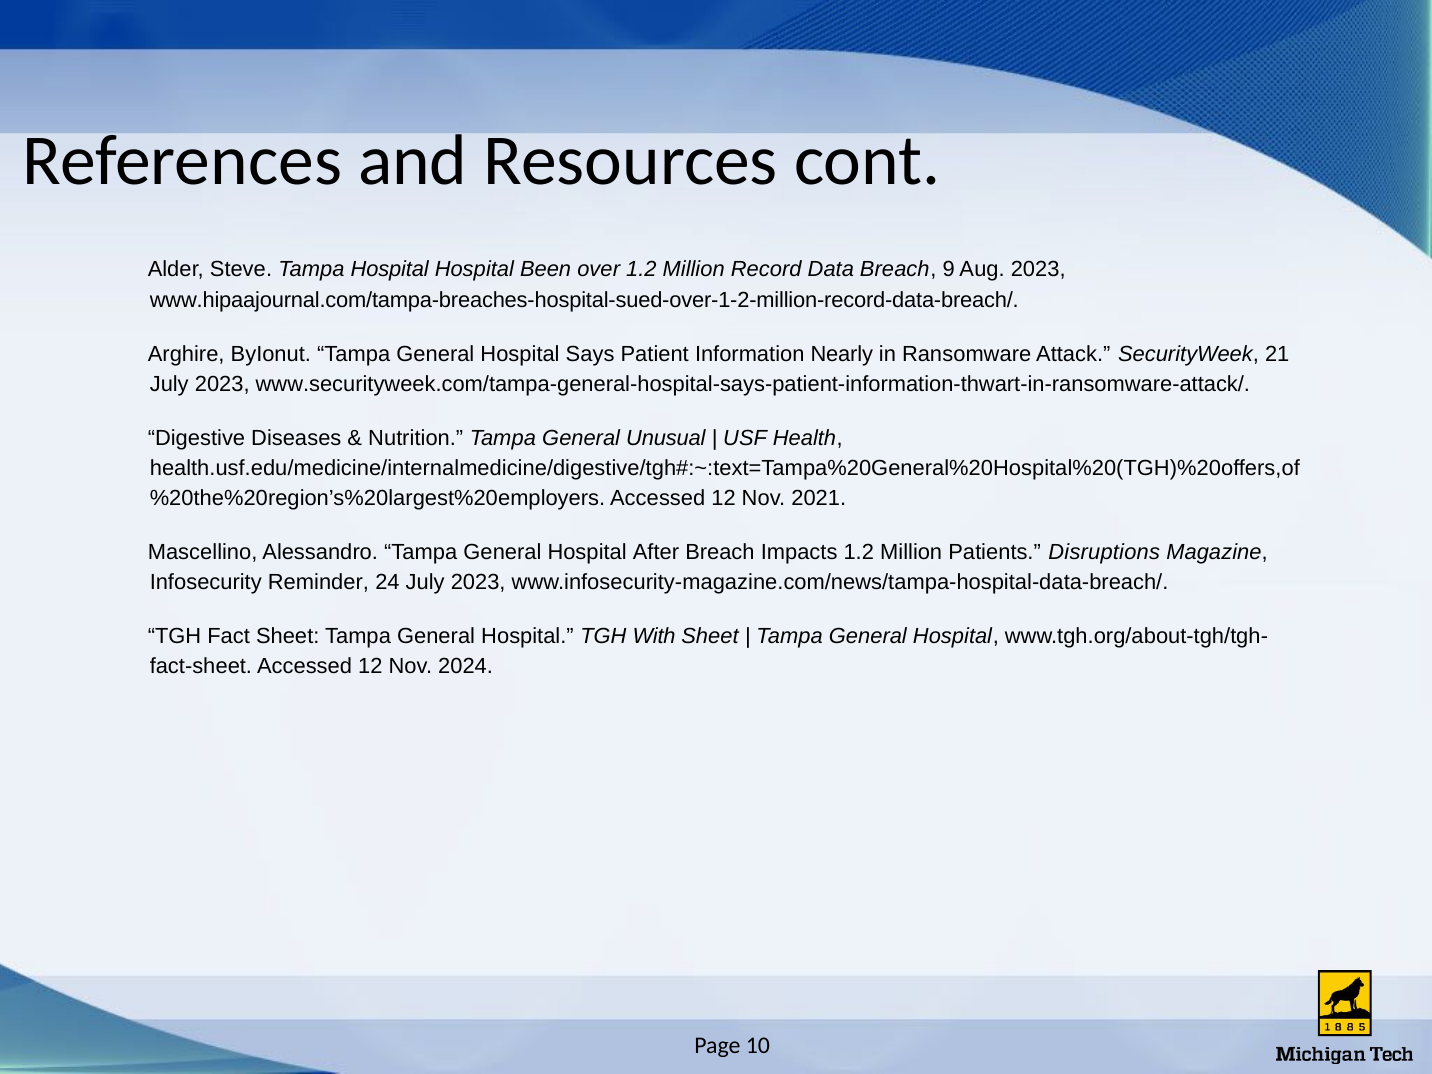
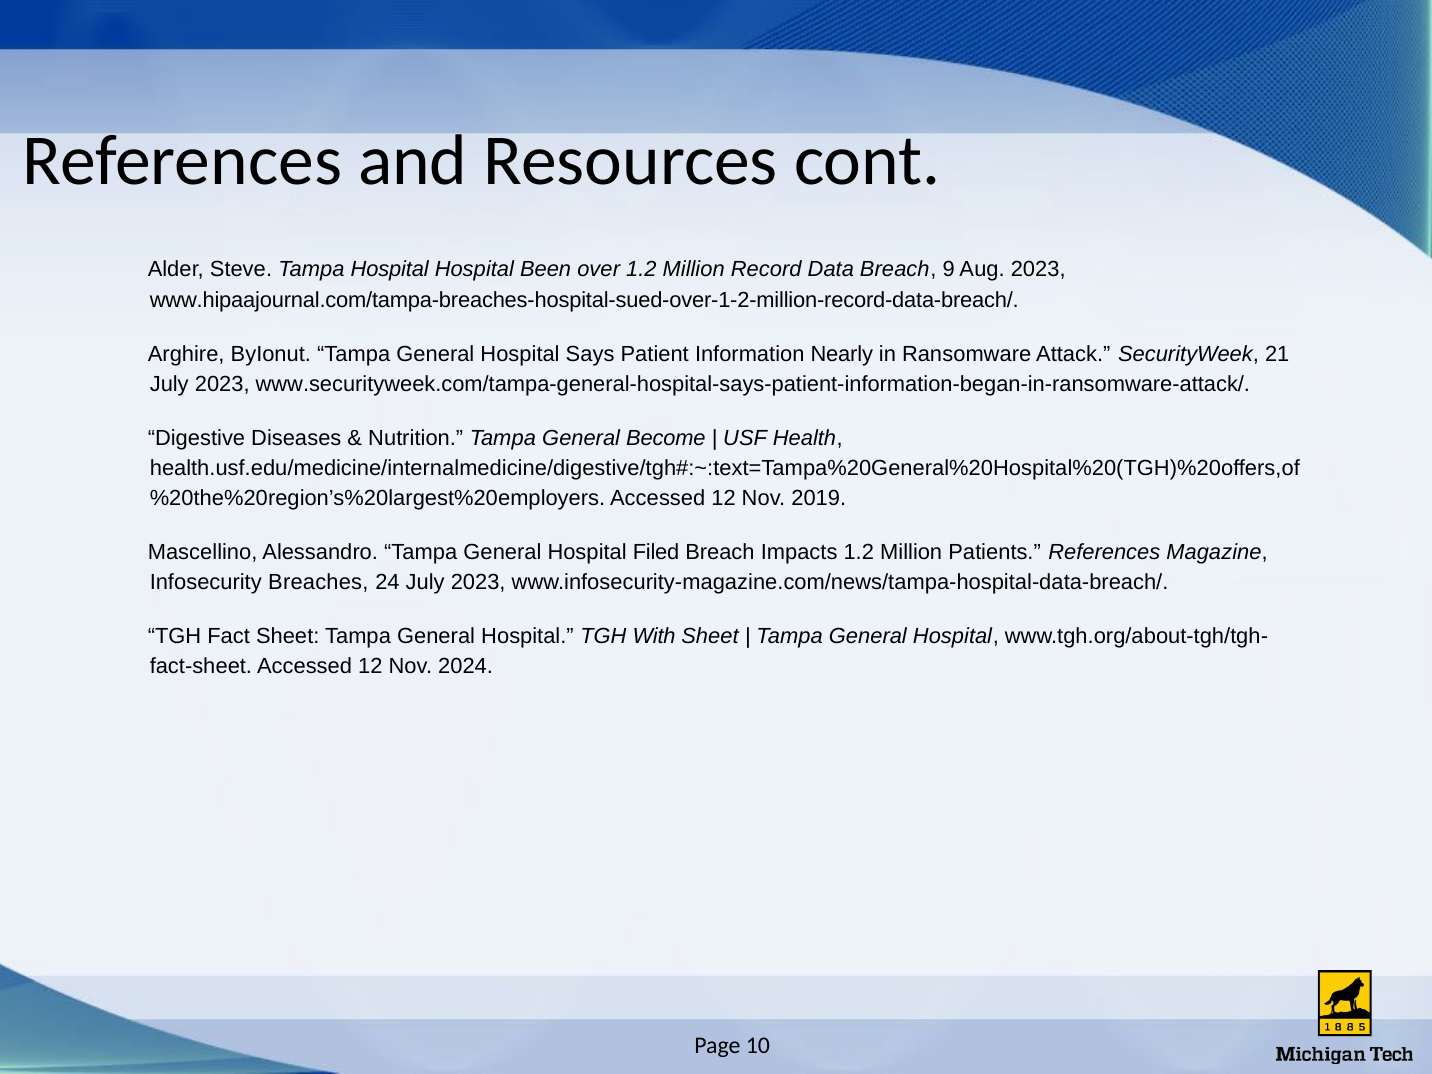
www.securityweek.com/tampa-general-hospital-says-patient-information-thwart-in-ransomware-attack/: www.securityweek.com/tampa-general-hospital-says-patient-information-thwart-in-ransomware-attack/ -> www.securityweek.com/tampa-general-hospital-says-patient-information-began-in-ransomware-attack/ (753, 384)
Unusual: Unusual -> Become (666, 438)
2021: 2021 -> 2019 (819, 498)
After: After -> Filed (656, 552)
Patients Disruptions: Disruptions -> References (1104, 552)
Reminder: Reminder -> Breaches (318, 583)
